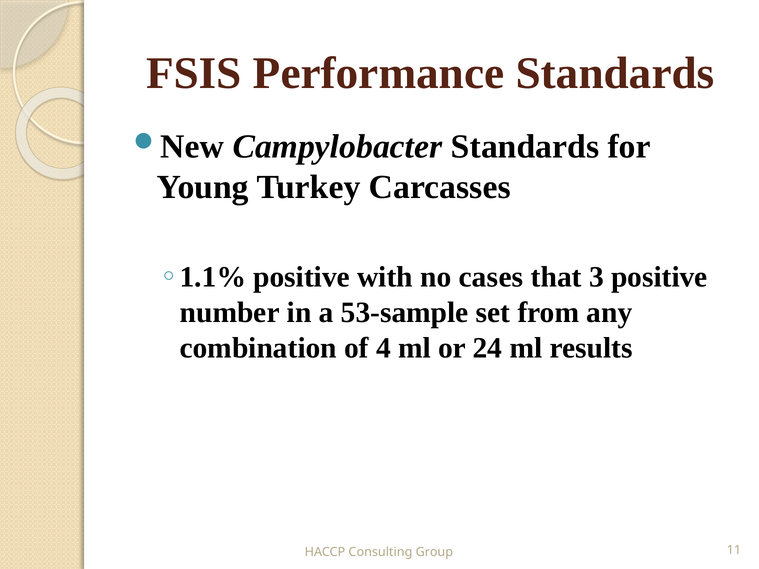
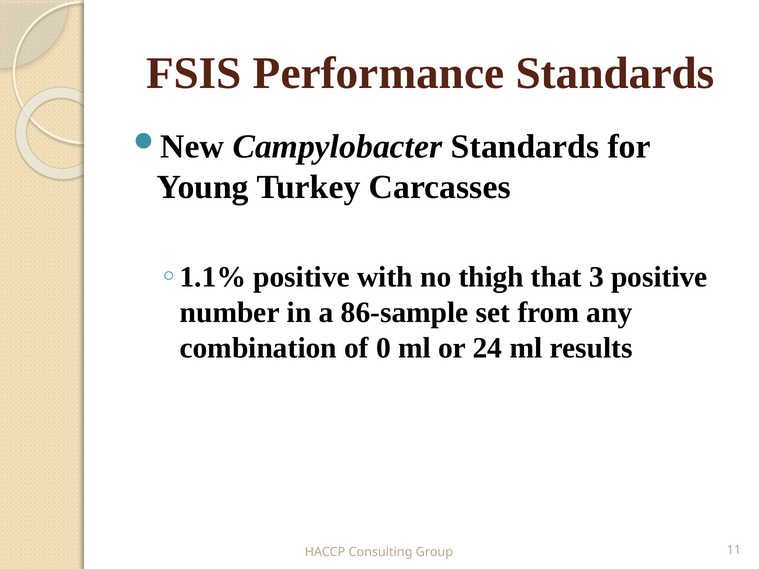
cases: cases -> thigh (491, 277)
53-sample: 53-sample -> 86-sample (405, 313)
4: 4 -> 0 (383, 348)
